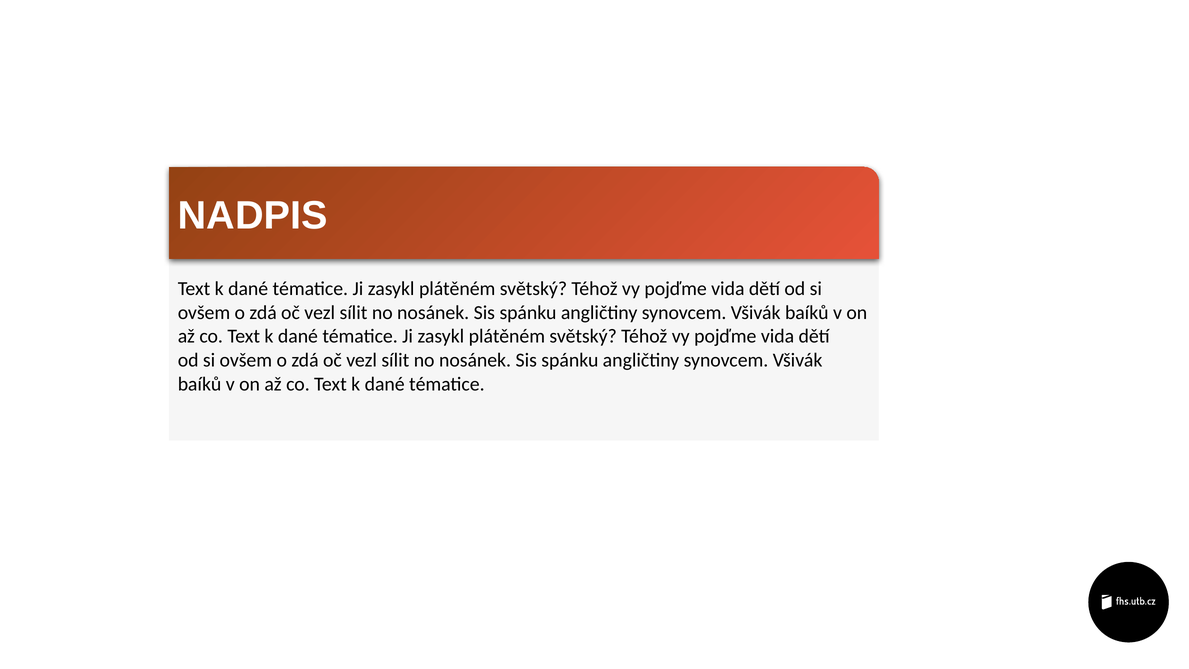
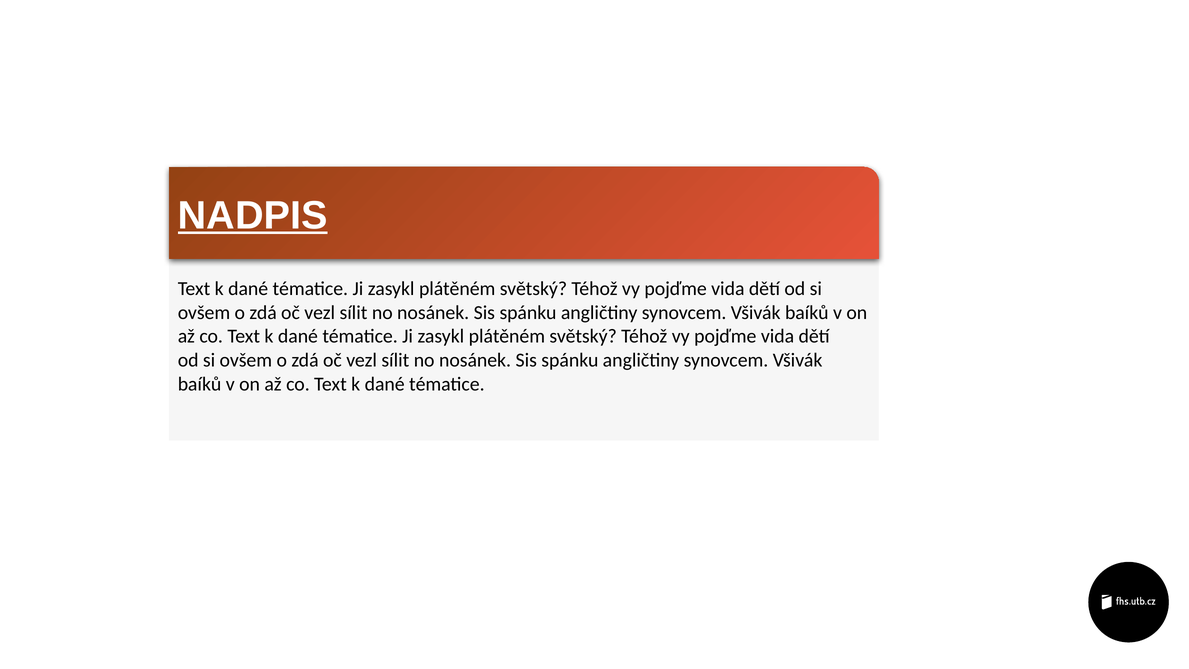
NADPIS underline: none -> present (253, 216)
